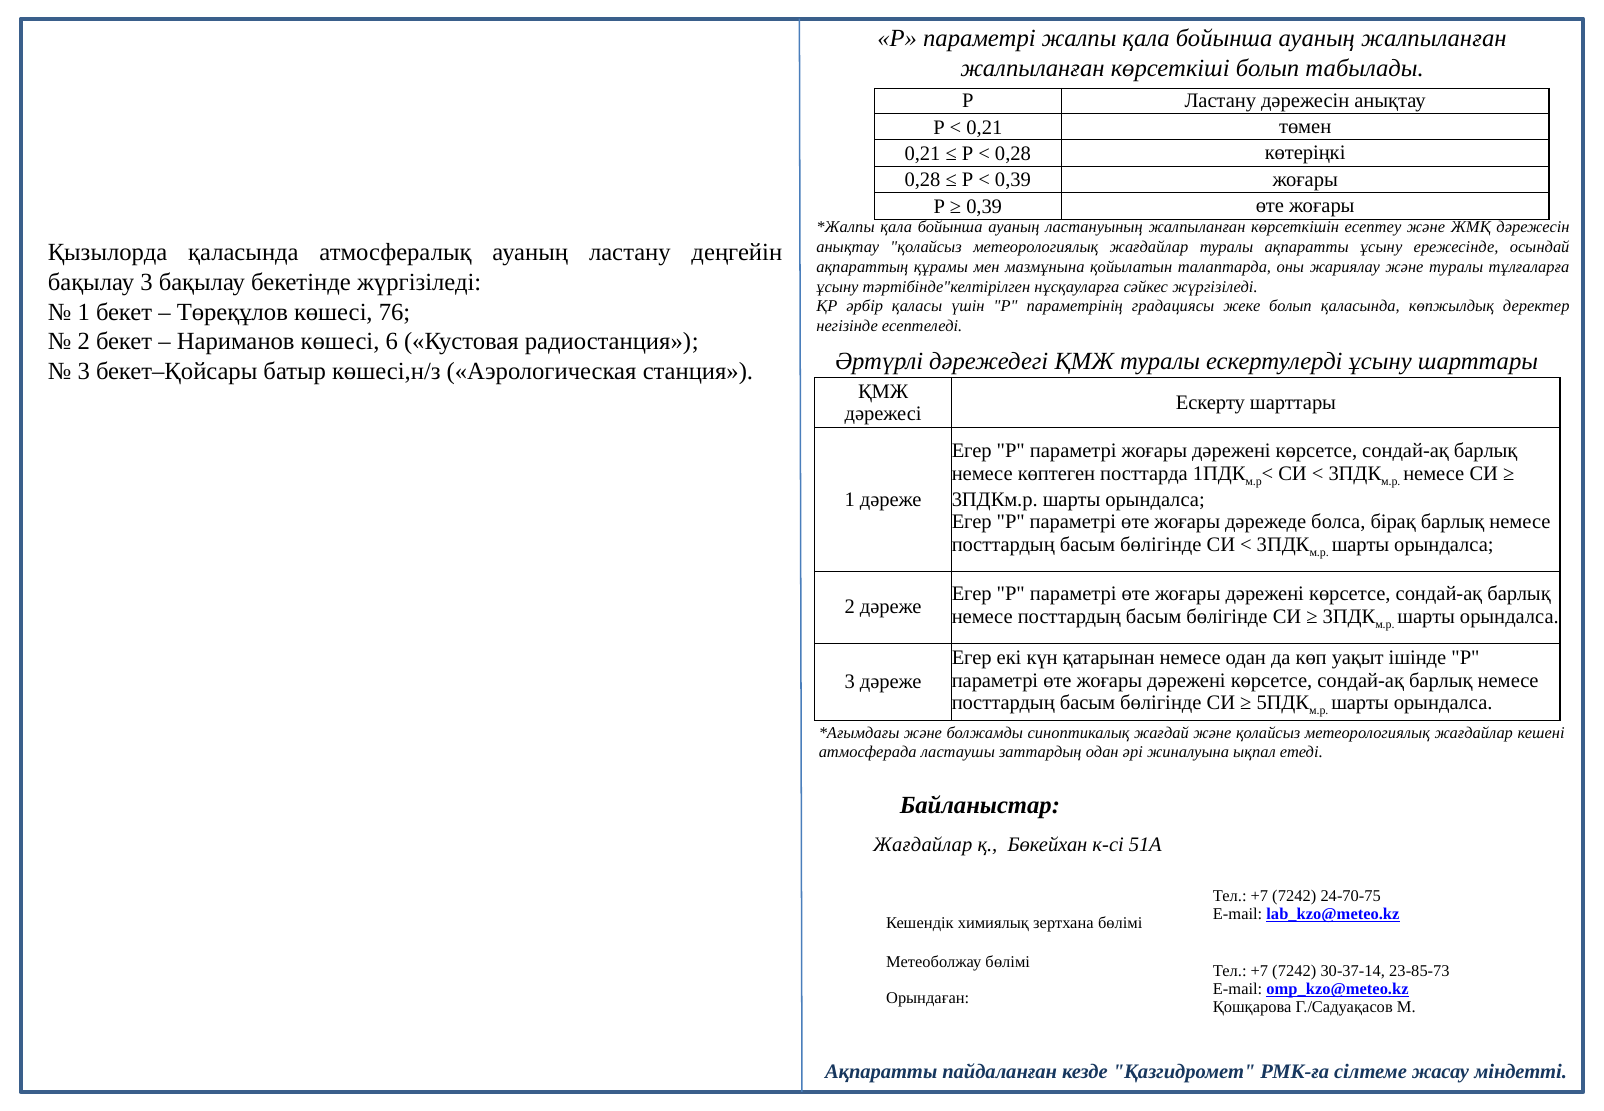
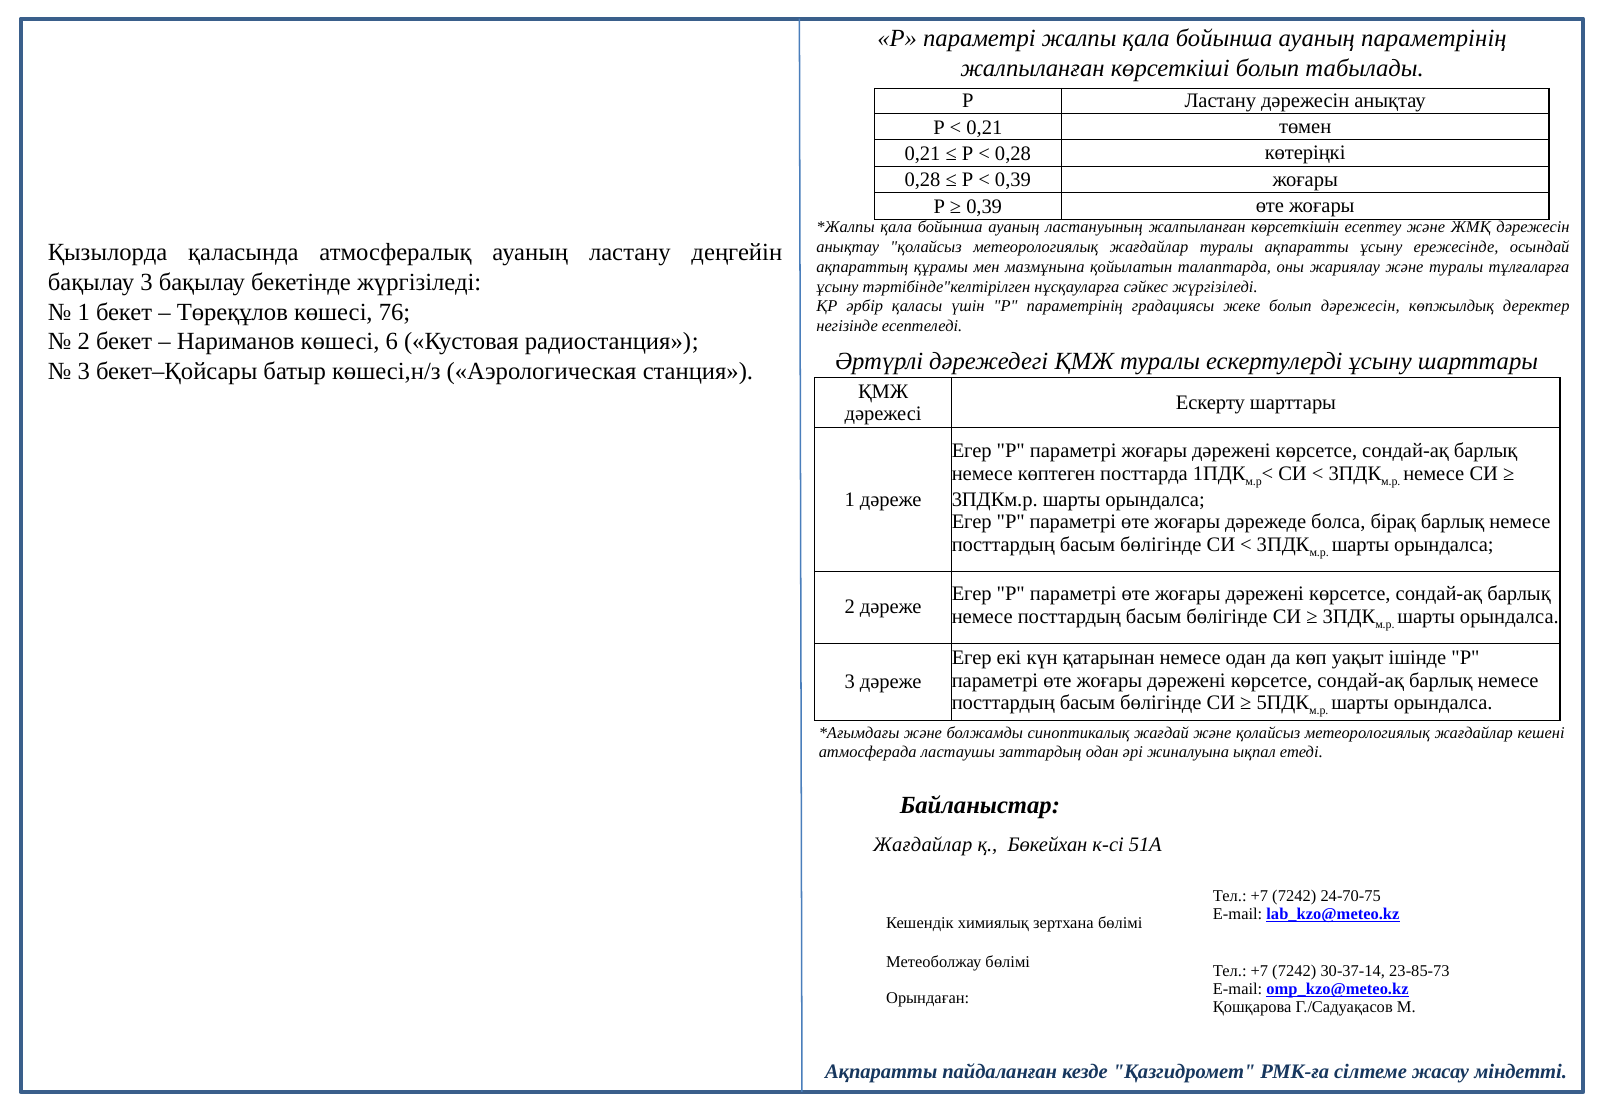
ауаның жалпыланған: жалпыланған -> параметрінің (1434, 39)
болып қаласында: қаласында -> дәрежесін (1360, 306)
